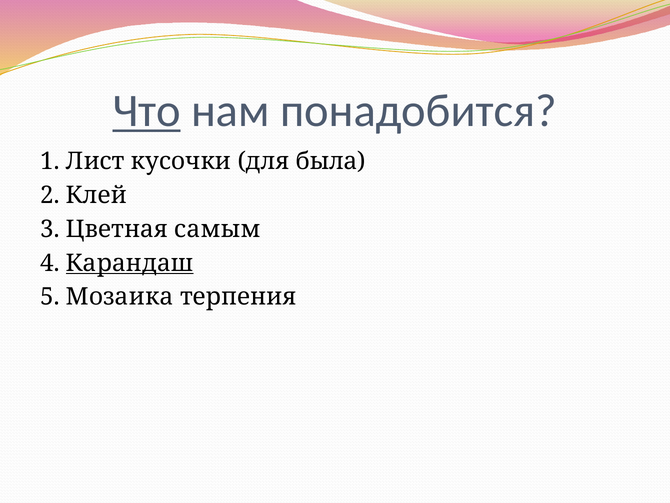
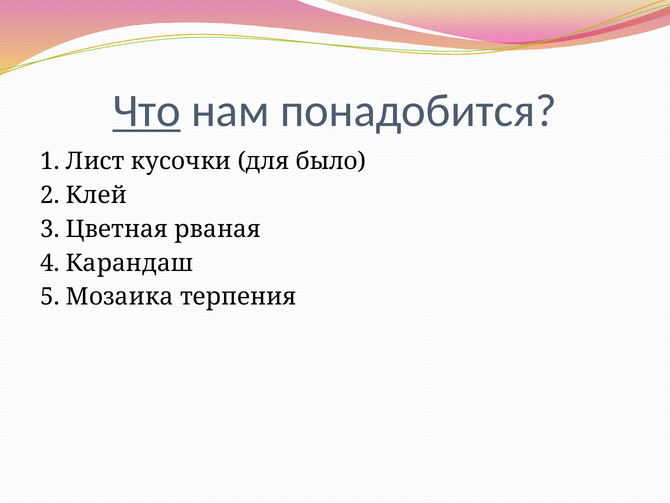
была: была -> было (331, 161)
самым: самым -> рваная (218, 229)
Карандаш underline: present -> none (130, 263)
